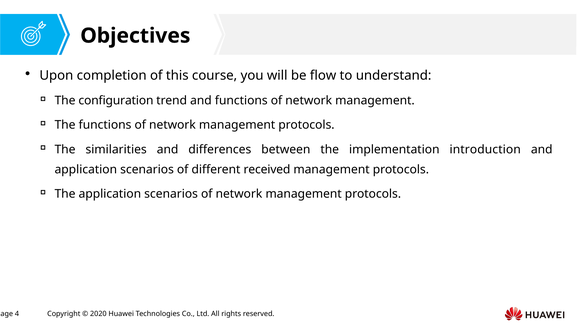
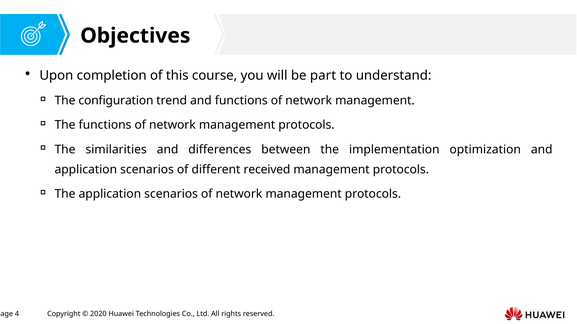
flow: flow -> part (323, 75)
introduction: introduction -> optimization (485, 150)
